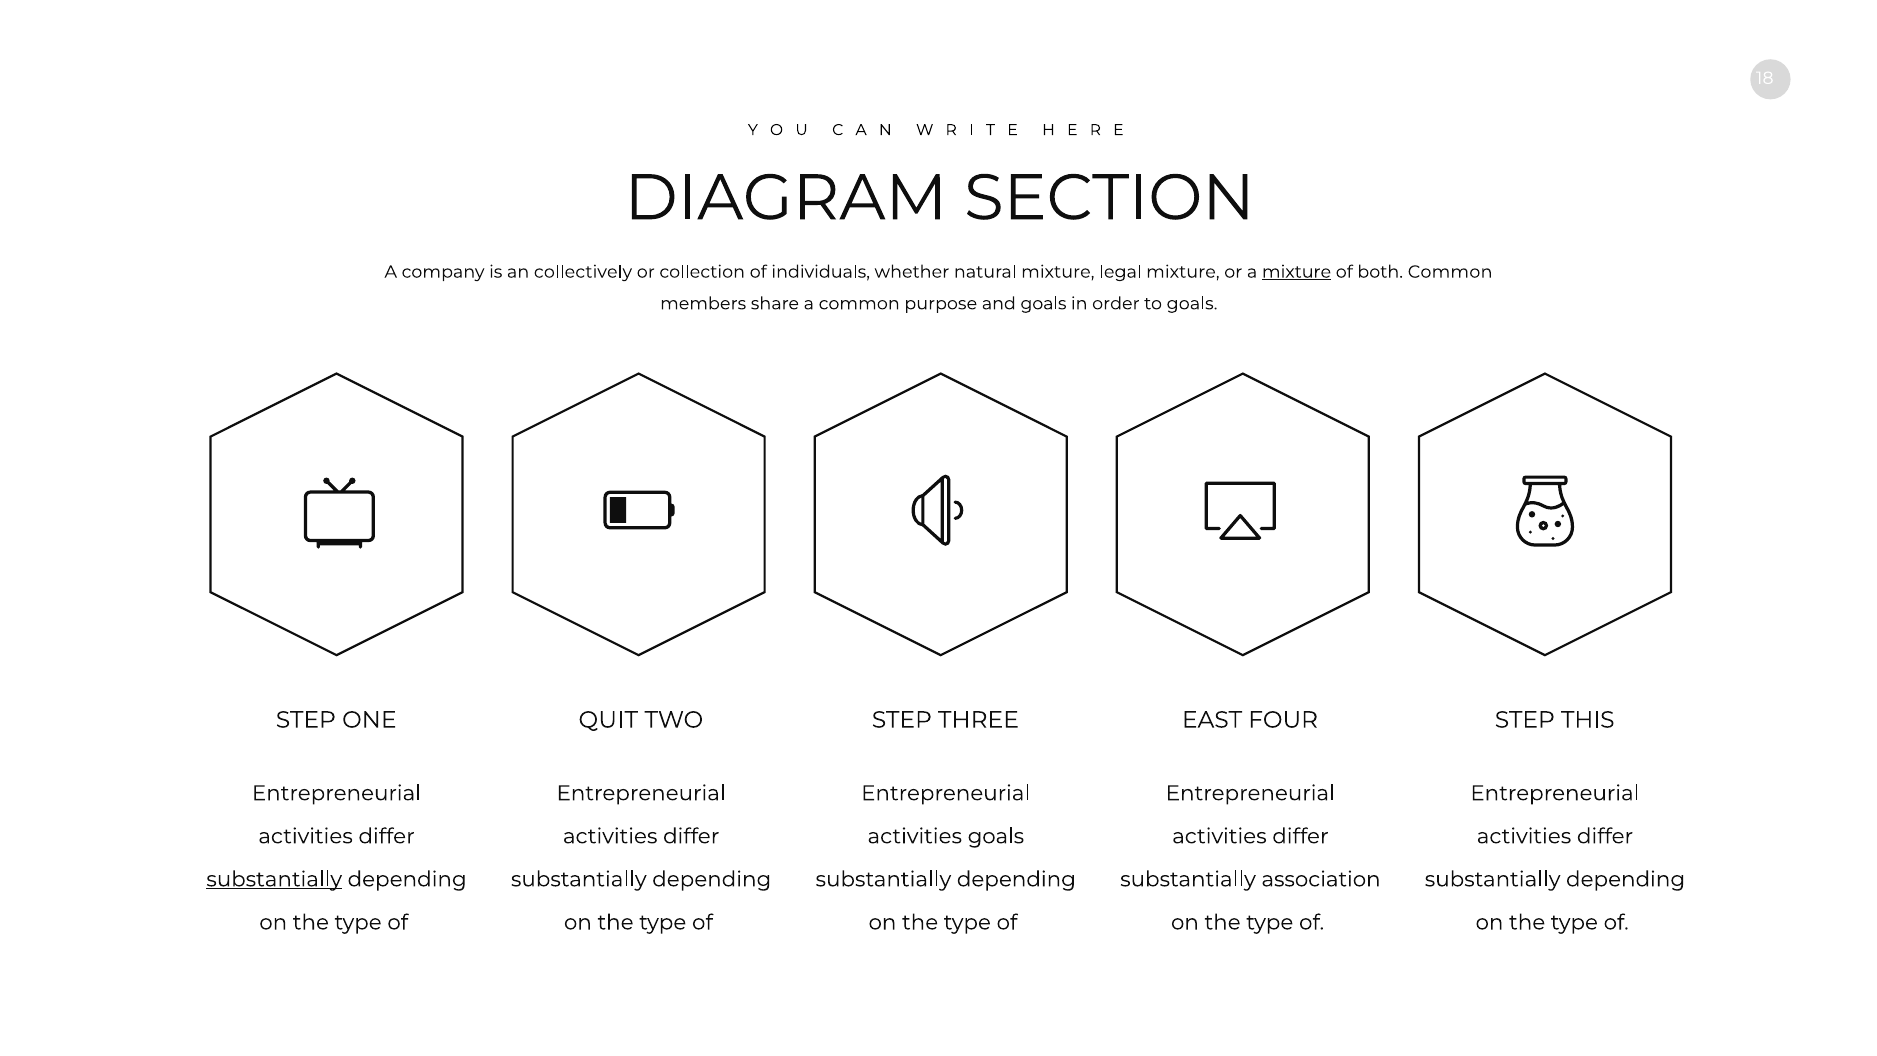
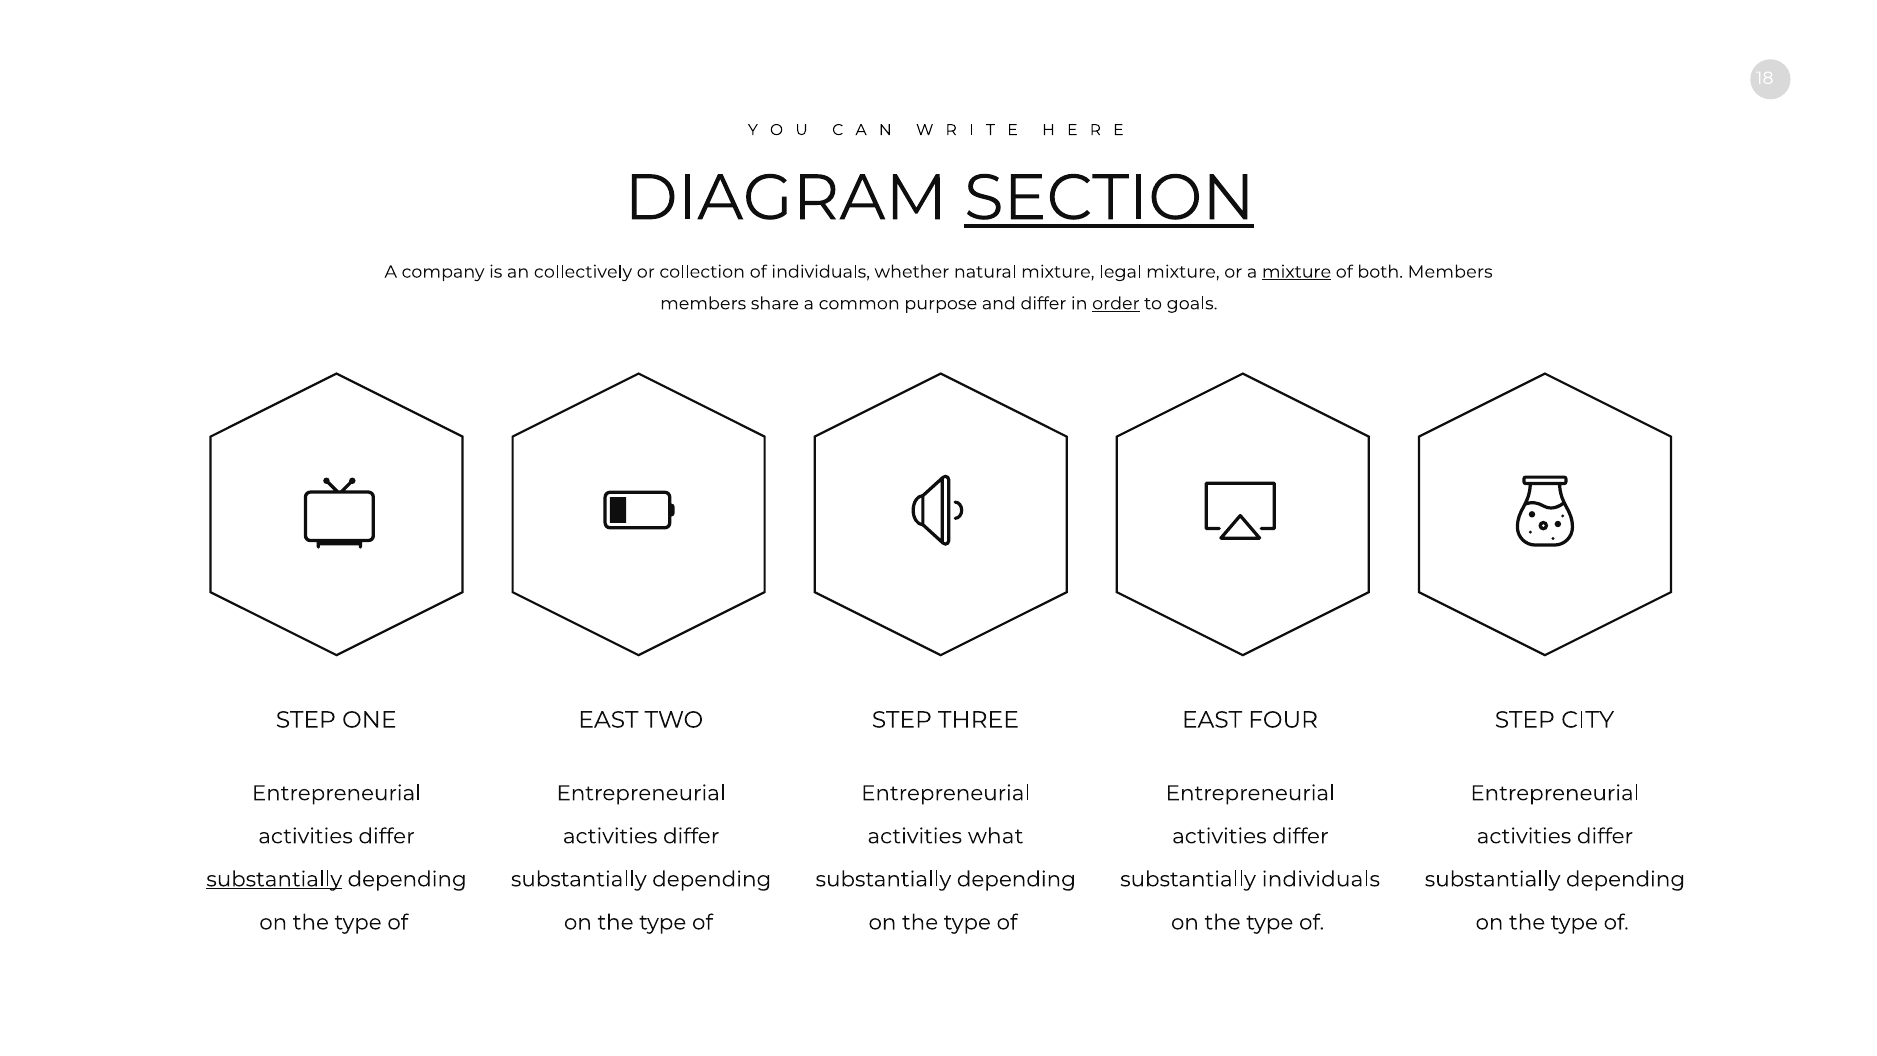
SECTION underline: none -> present (1109, 198)
both Common: Common -> Members (1450, 272)
and goals: goals -> differ (1043, 304)
order underline: none -> present (1116, 304)
QUIT: QUIT -> EAST (608, 720)
THIS: THIS -> CITY (1588, 720)
activities goals: goals -> what (996, 836)
substantially association: association -> individuals (1321, 879)
